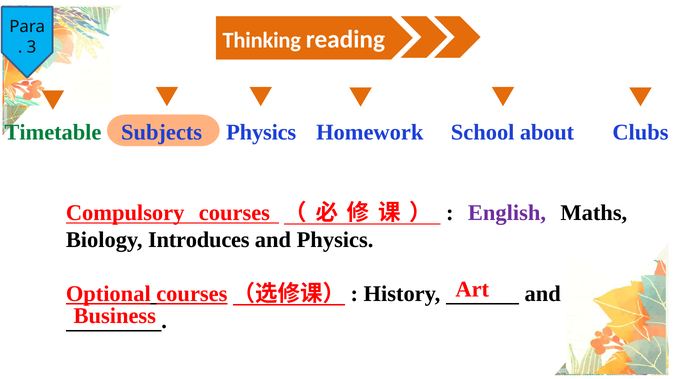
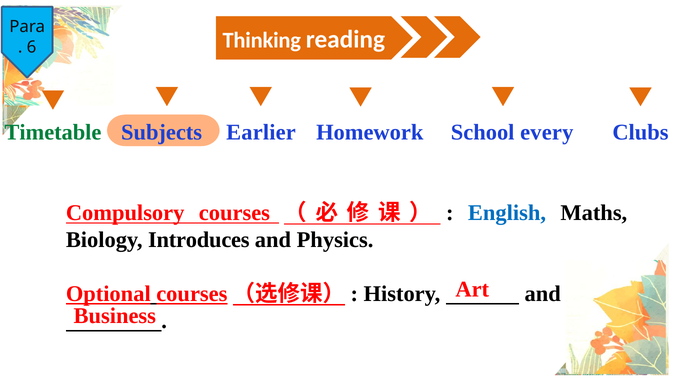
3: 3 -> 6 (32, 47)
Subjects Physics: Physics -> Earlier (261, 133)
about: about -> every (547, 133)
English colour: purple -> blue (507, 213)
